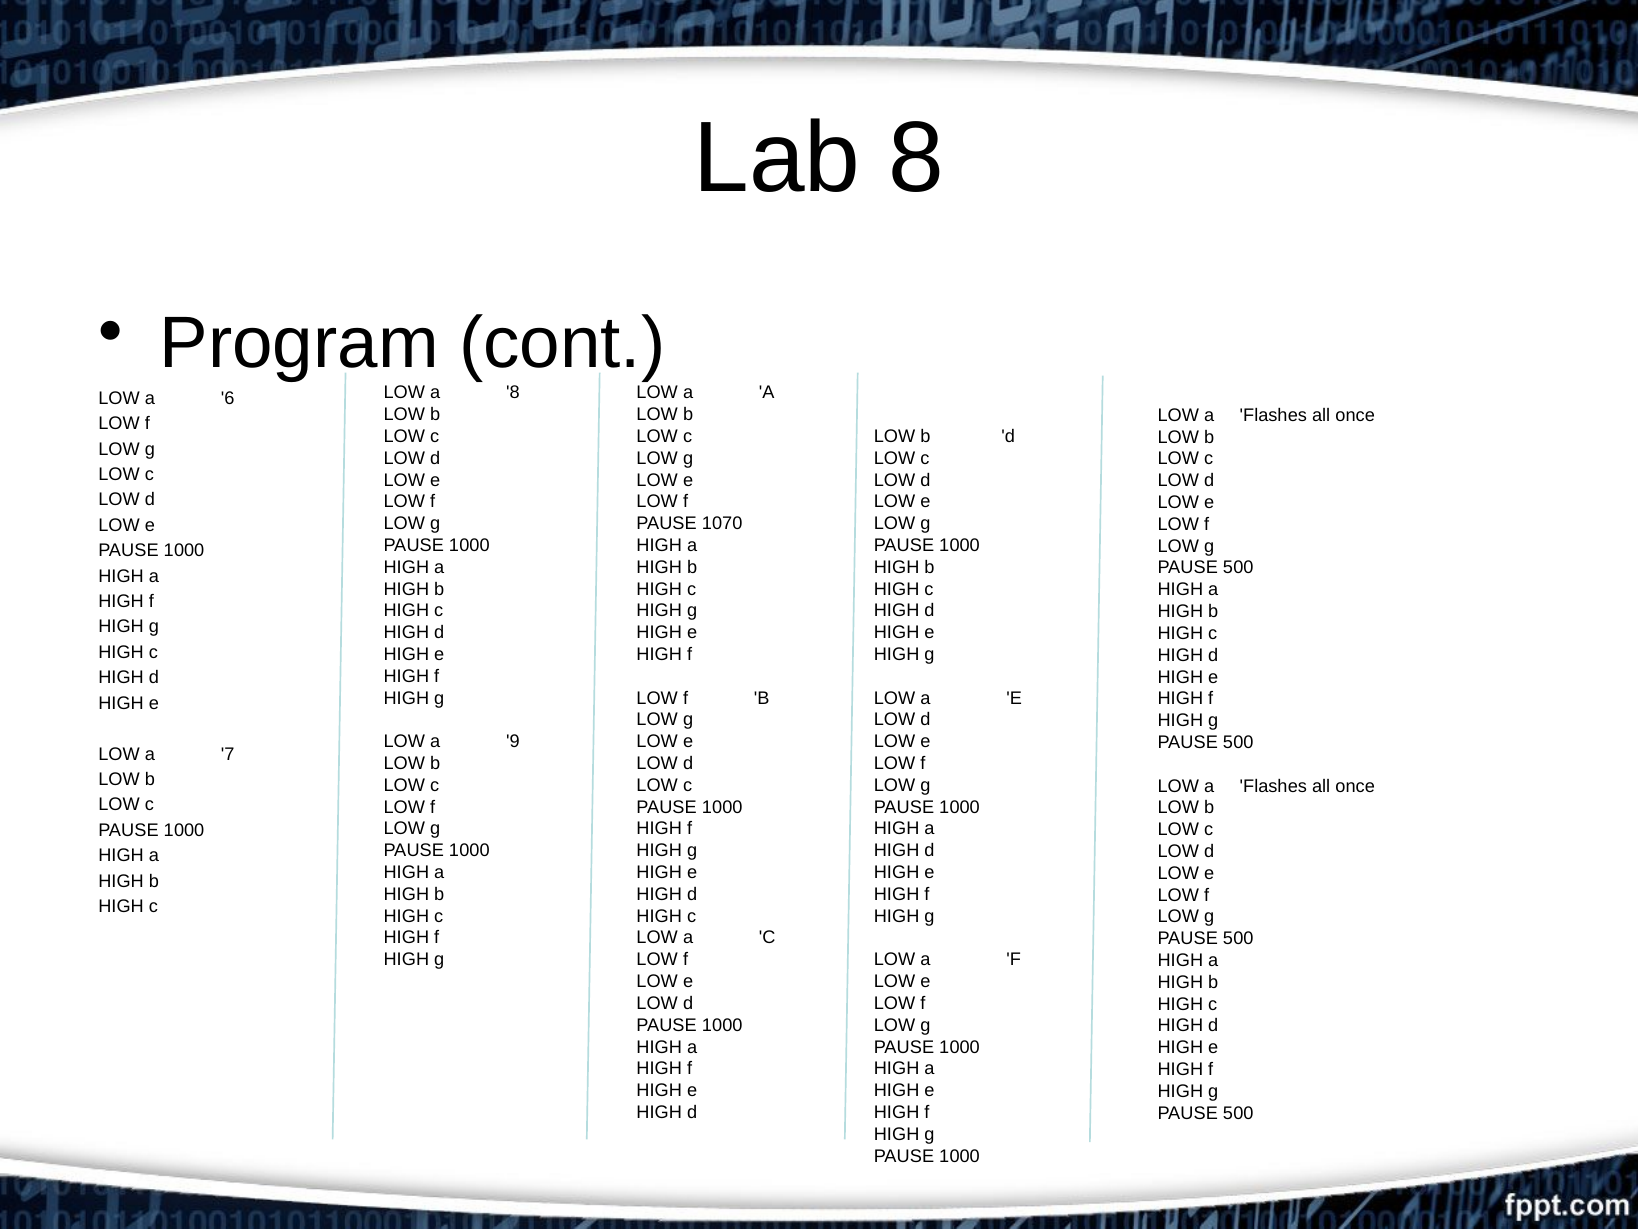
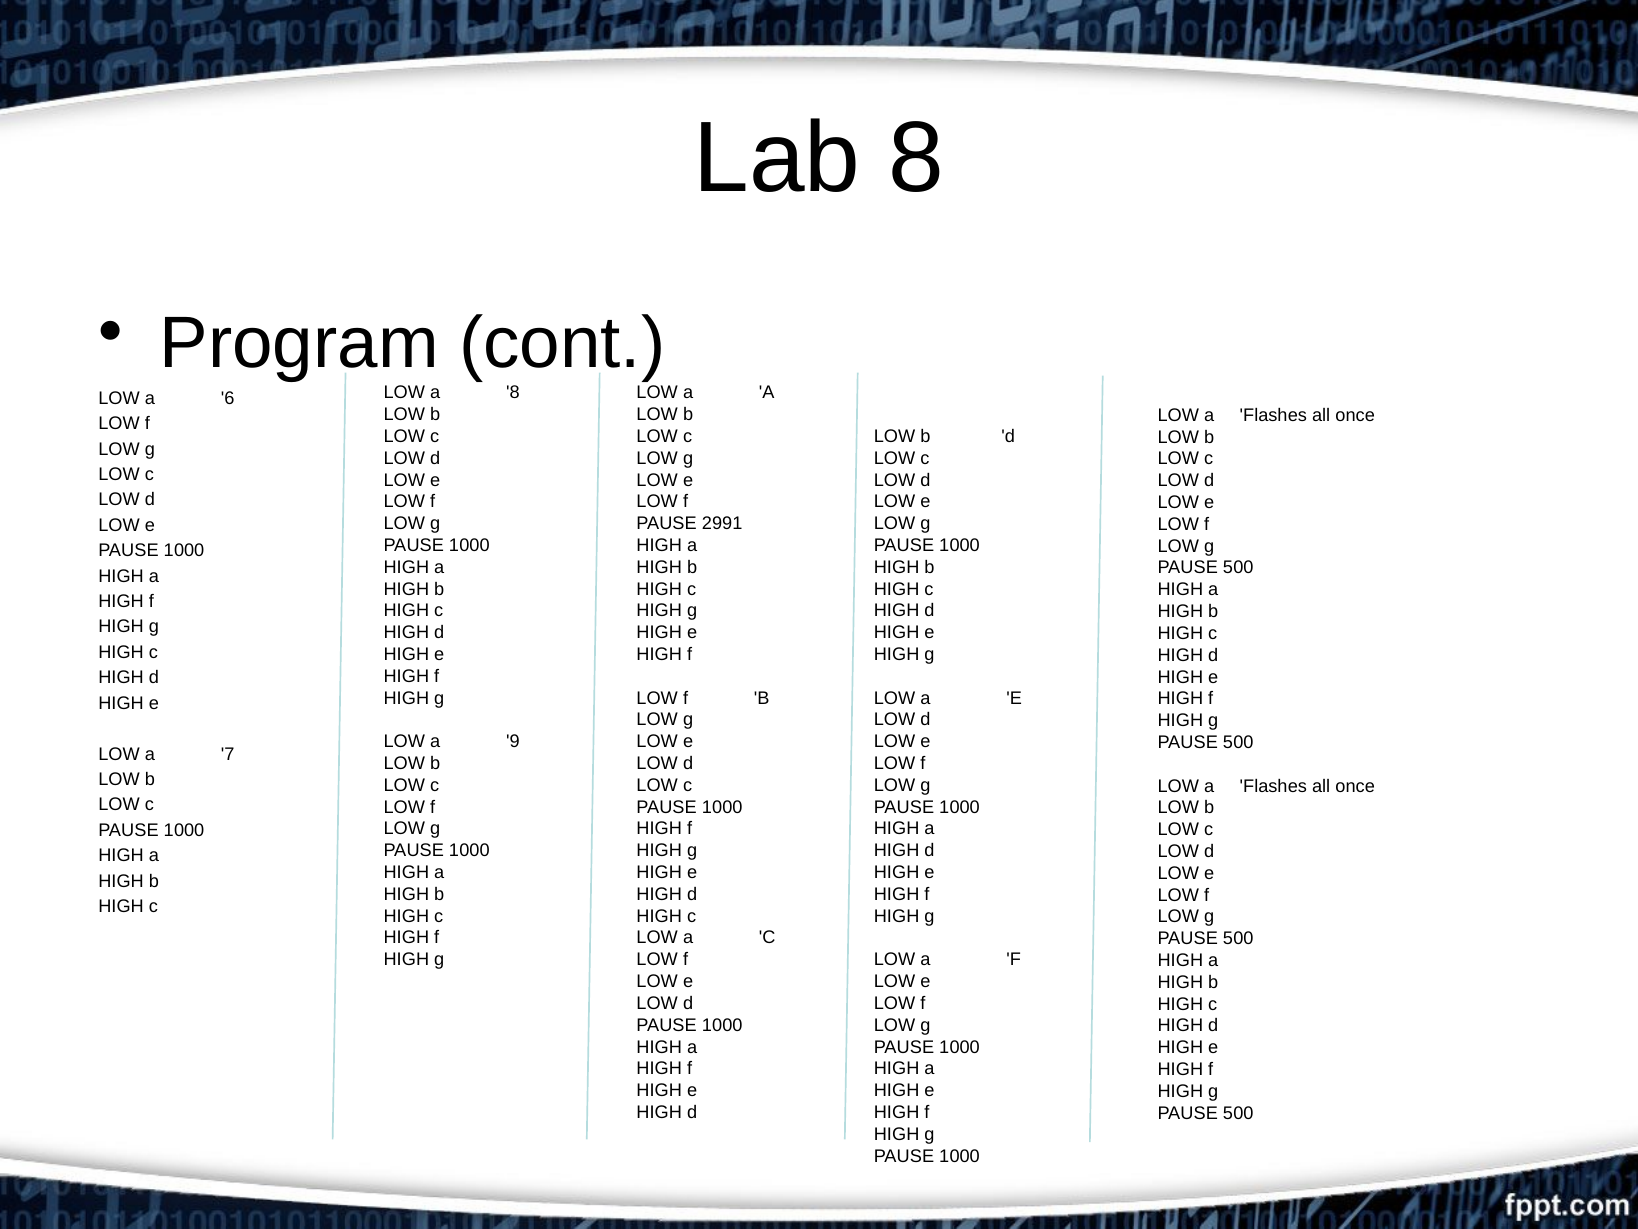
1070: 1070 -> 2991 (722, 523)
